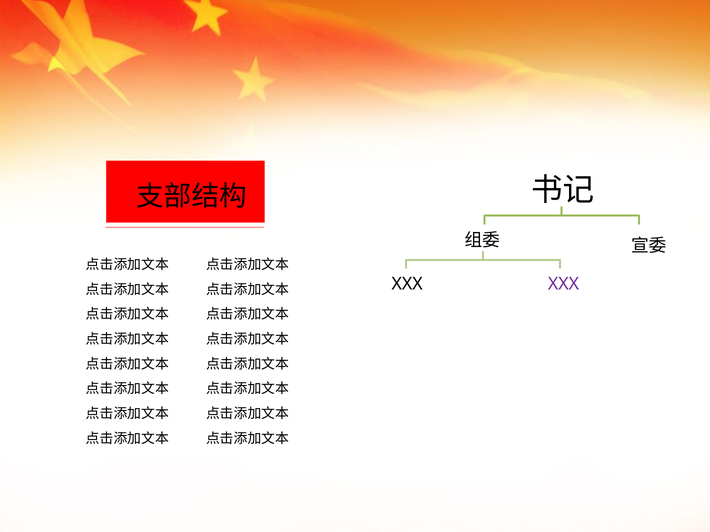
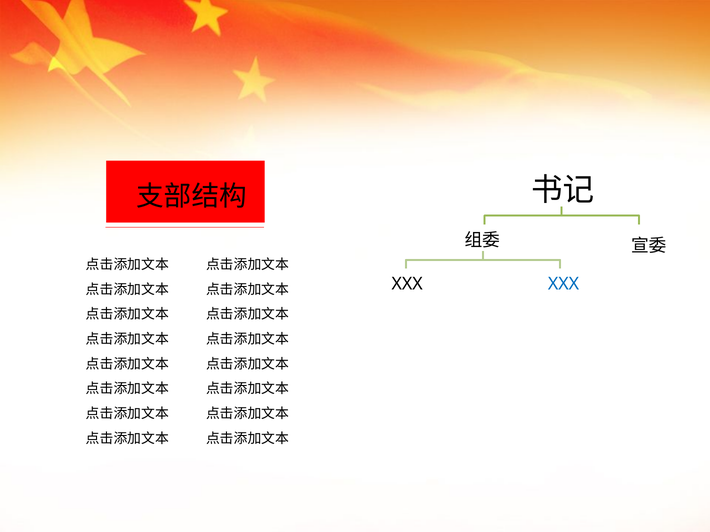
XXX colour: purple -> blue (563, 284)
